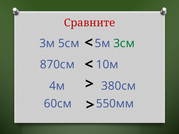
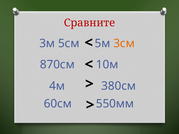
3см colour: green -> orange (124, 43)
